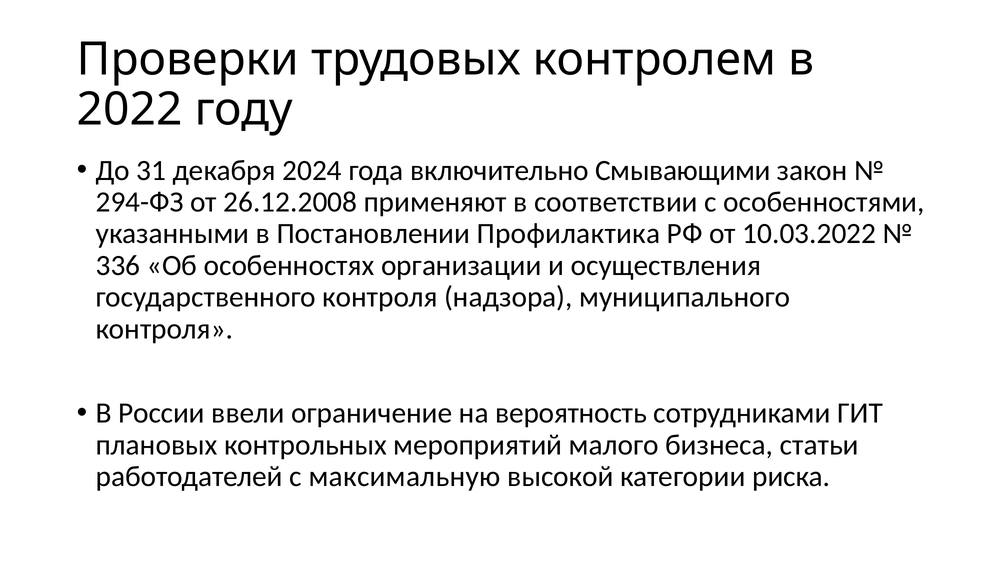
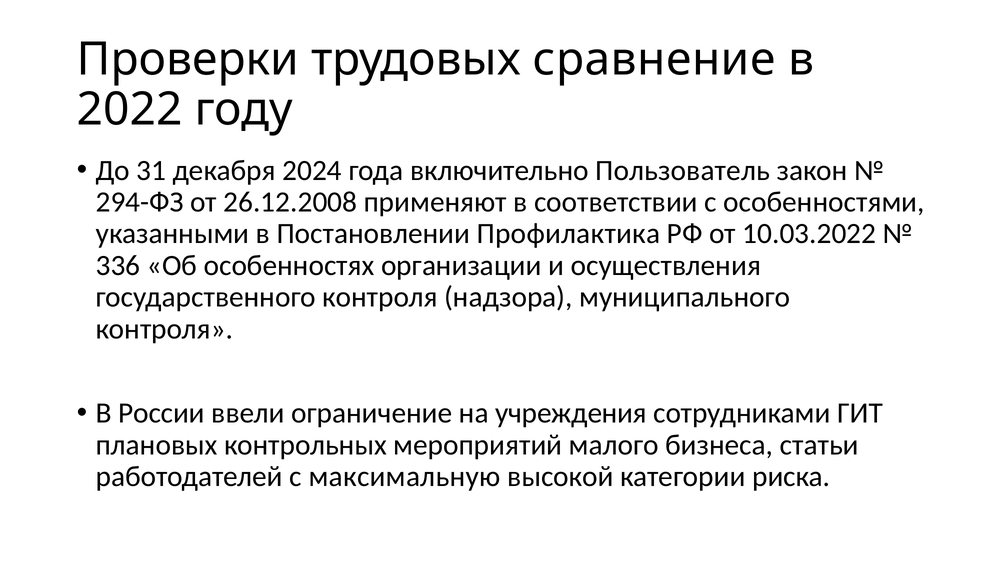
контролем: контролем -> сравнение (654, 60)
Смывающими: Смывающими -> Пользователь (683, 170)
вероятность: вероятность -> учреждения (571, 413)
